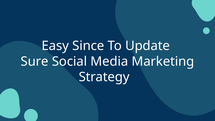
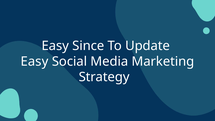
Sure: Sure -> Easy (34, 61)
